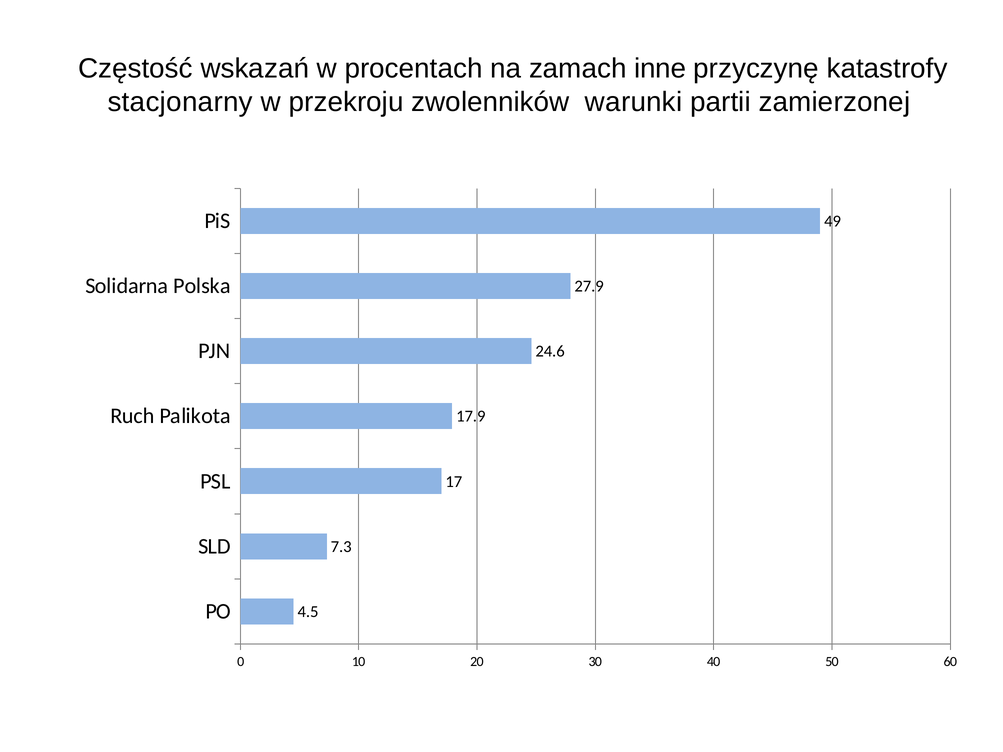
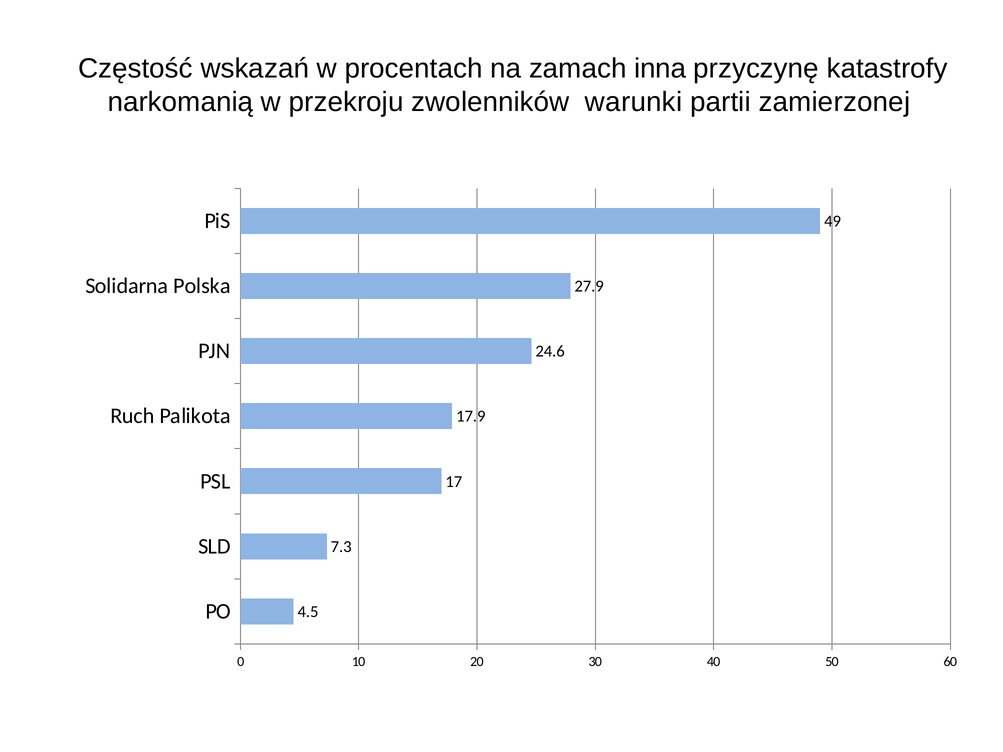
inne: inne -> inna (660, 68)
stacjonarny: stacjonarny -> narkomanią (180, 102)
